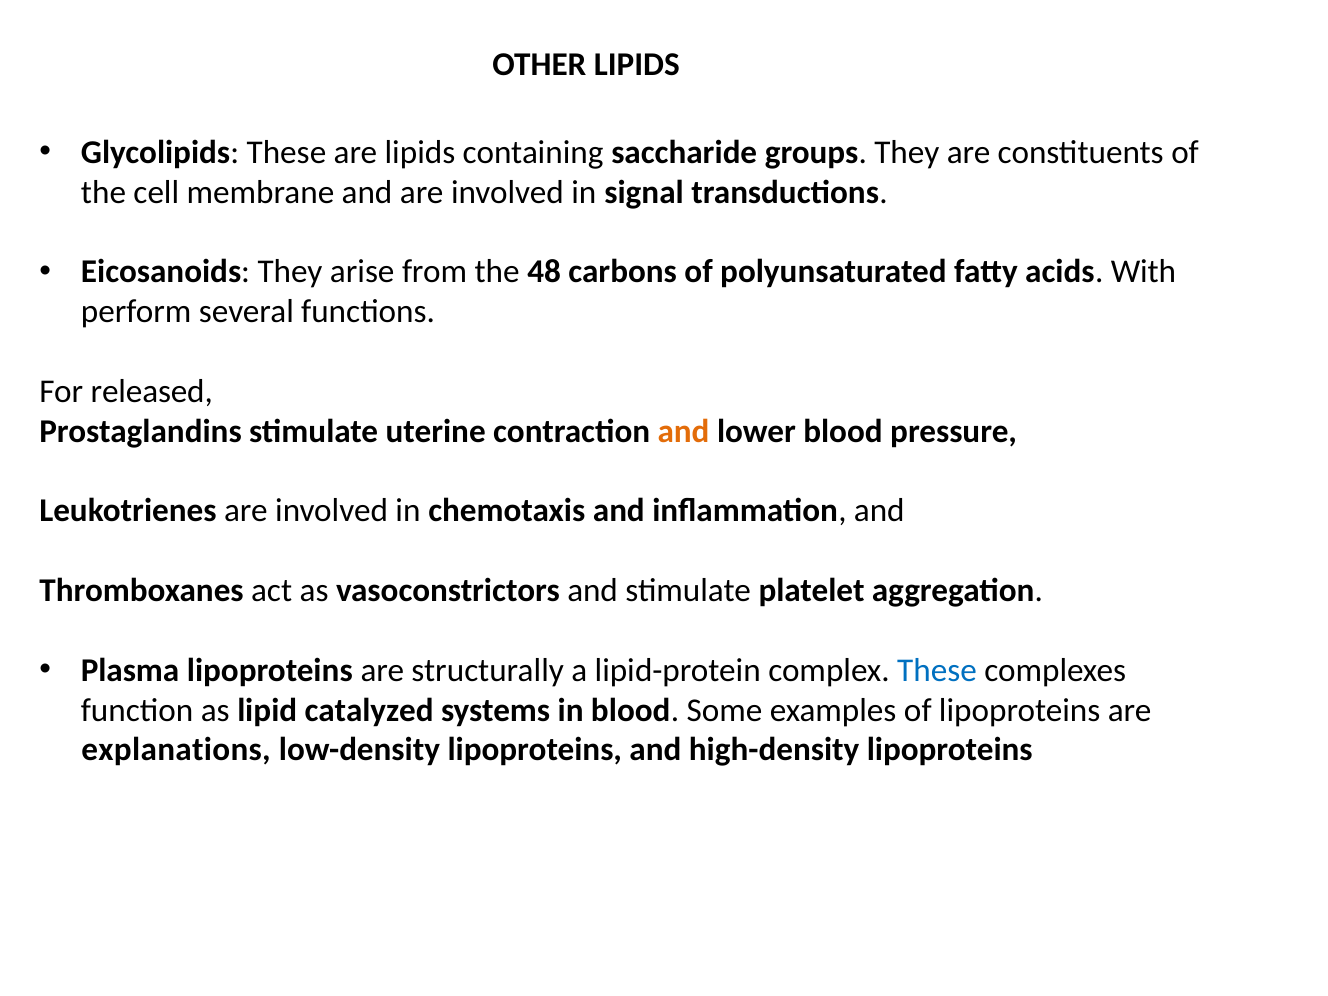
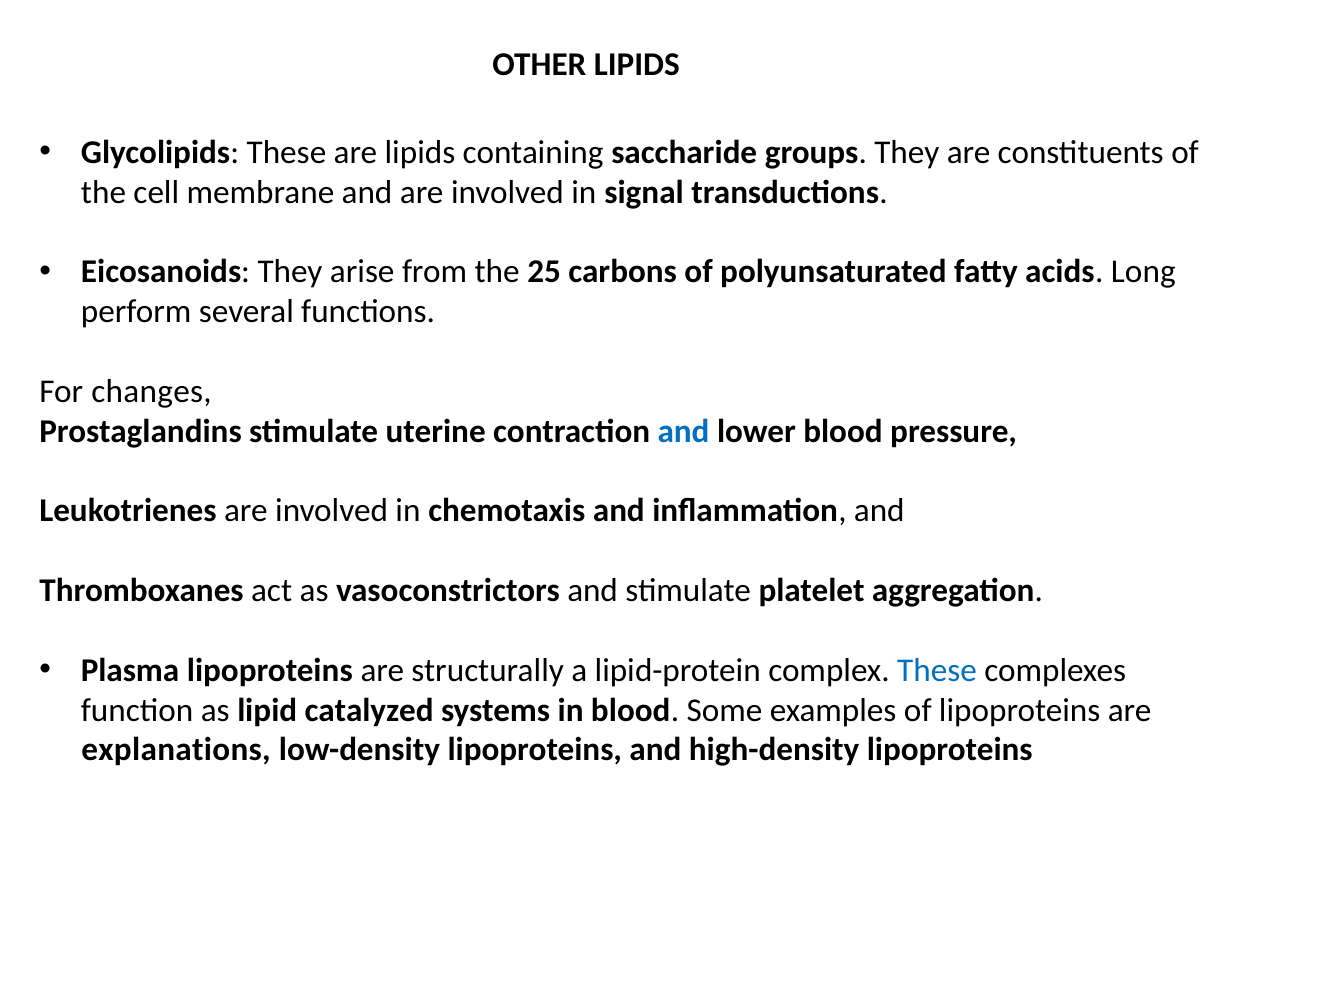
48: 48 -> 25 (544, 272)
With: With -> Long (1143, 272)
released: released -> changes (152, 391)
and colour: orange -> blue (684, 431)
